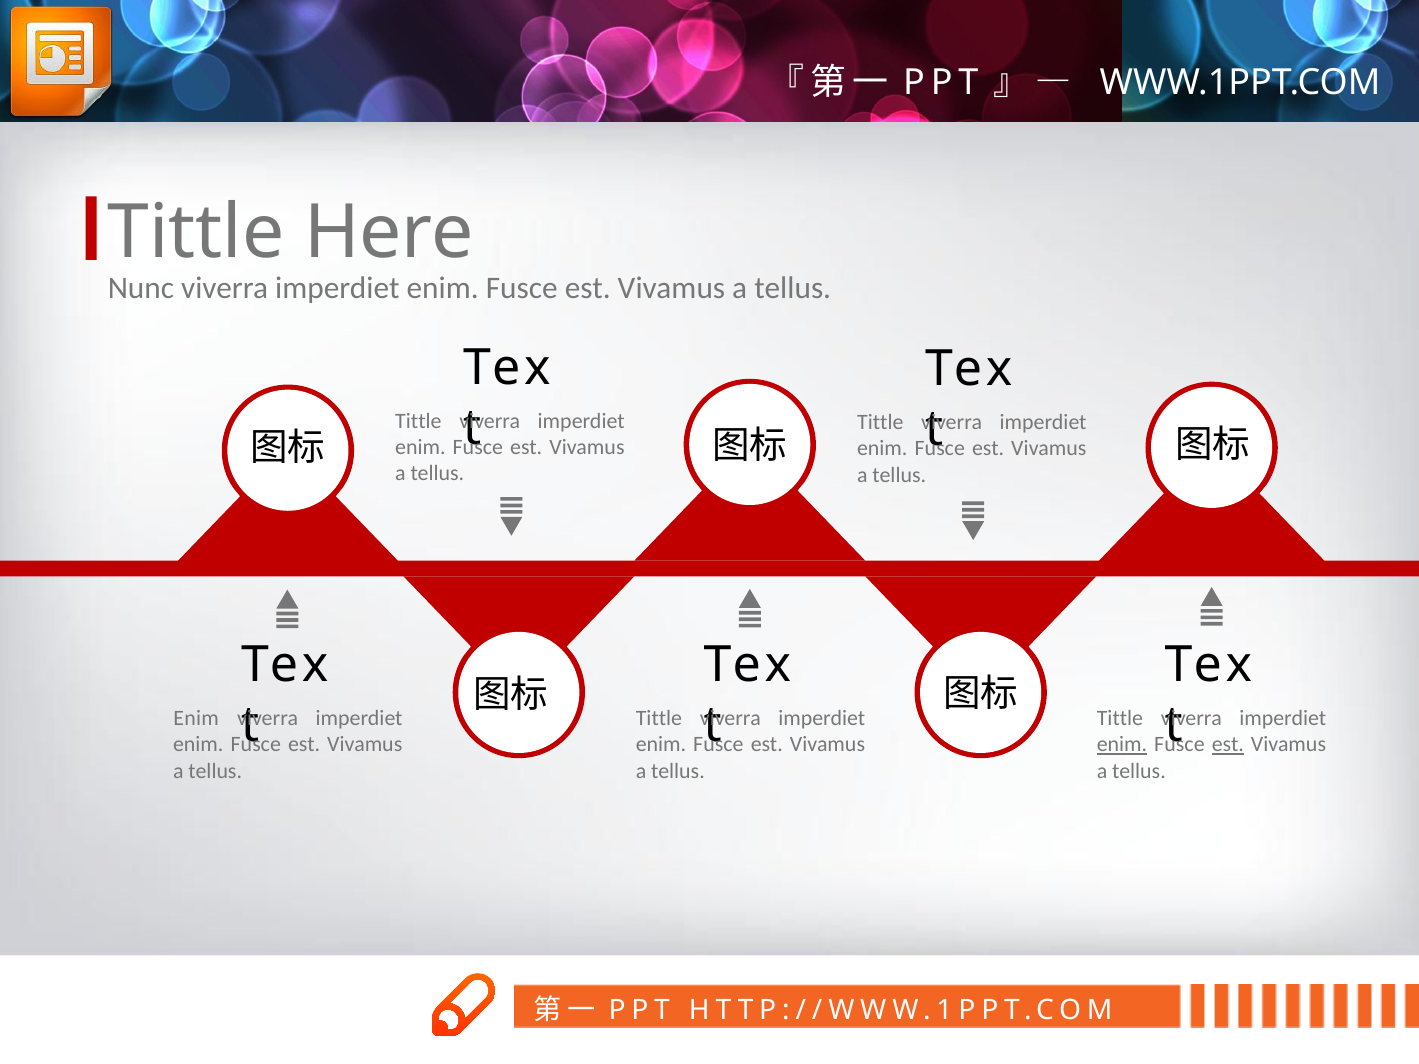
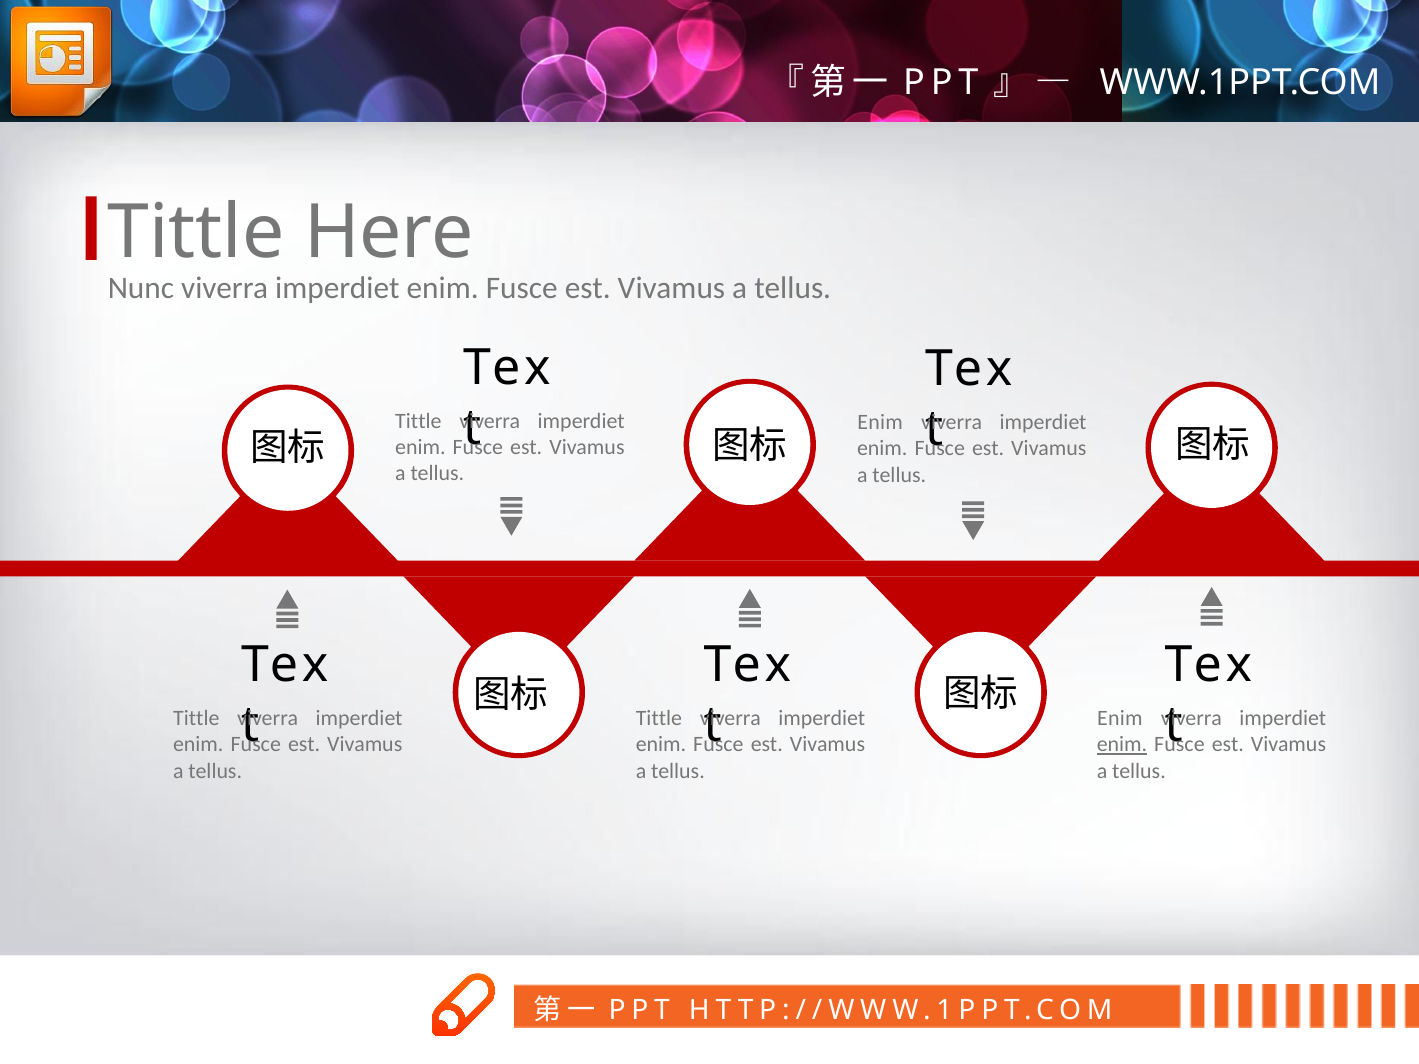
Tittle: Tittle -> Enim (880, 422)
Tittle: Tittle -> Enim (1120, 718)
Enim: Enim -> Tittle (196, 719)
est underline: present -> none (1228, 745)
